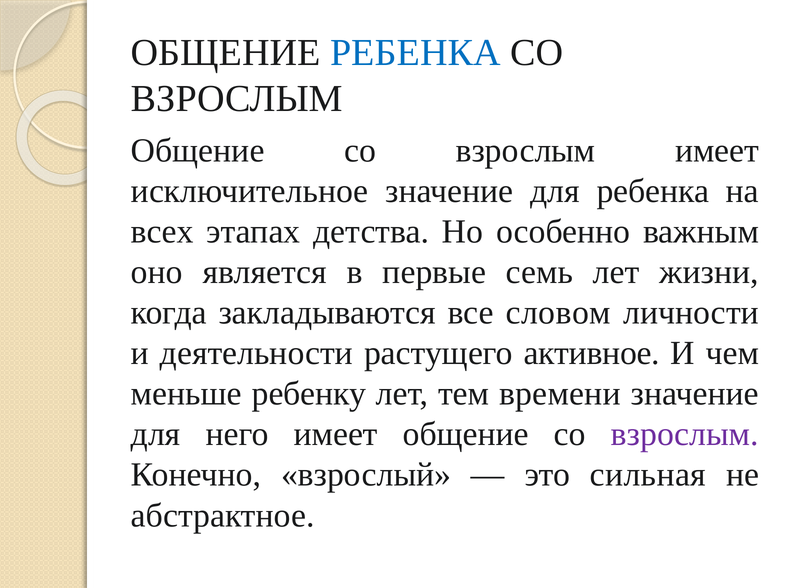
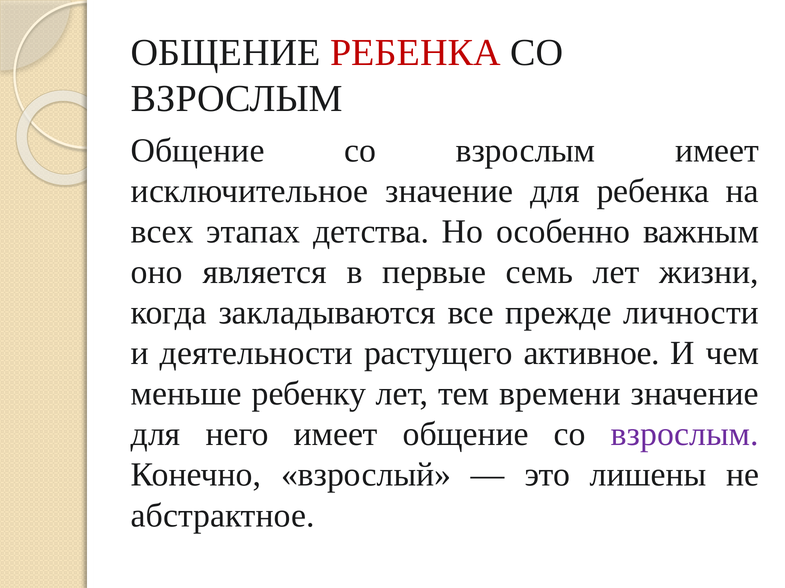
РЕБЕНКА colour: blue -> red (415, 53)
словом: словом -> прежде (558, 313)
сильная: сильная -> лишены (648, 475)
